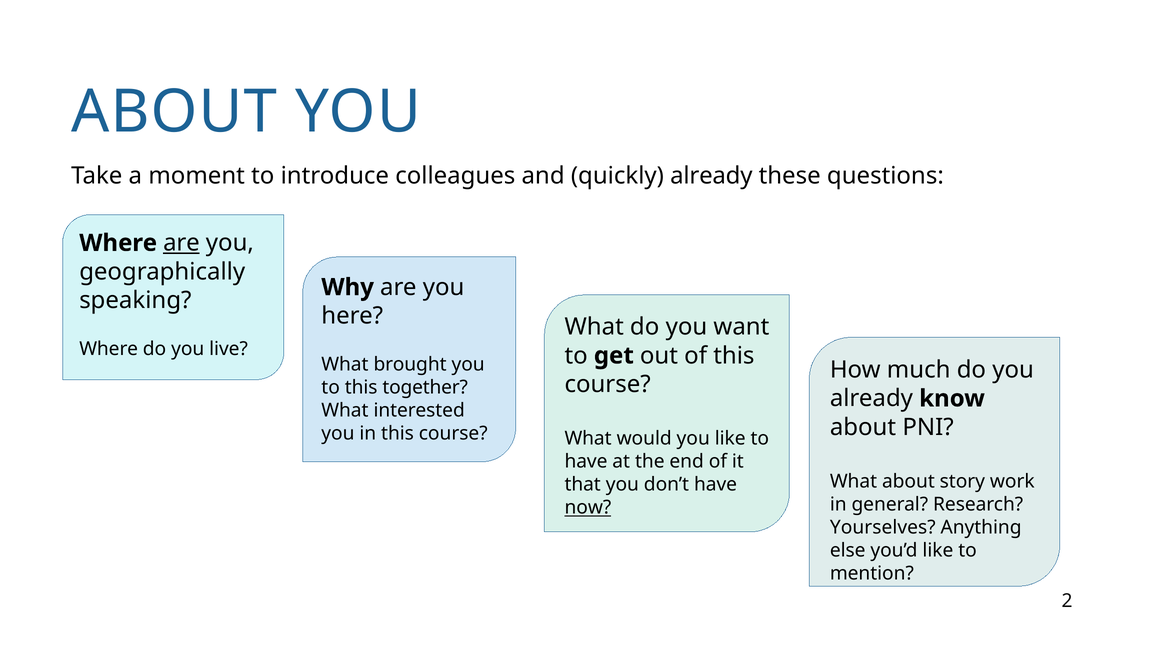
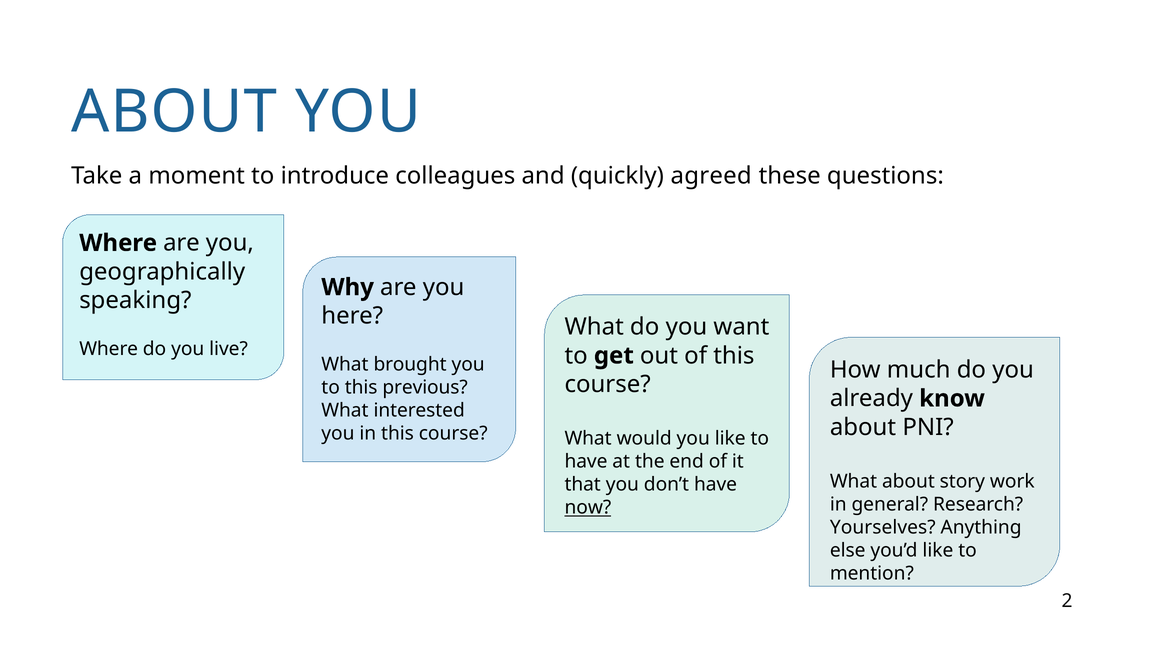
quickly already: already -> agreed (711, 176)
are underline: present -> none (181, 243)
together: together -> previous (425, 388)
